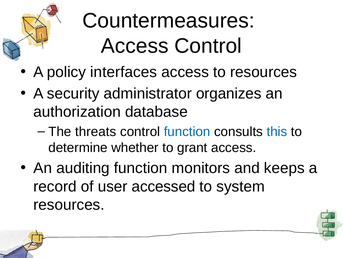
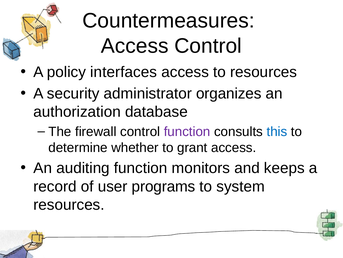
threats: threats -> firewall (96, 131)
function colour: blue -> purple (187, 131)
accessed: accessed -> programs (164, 186)
